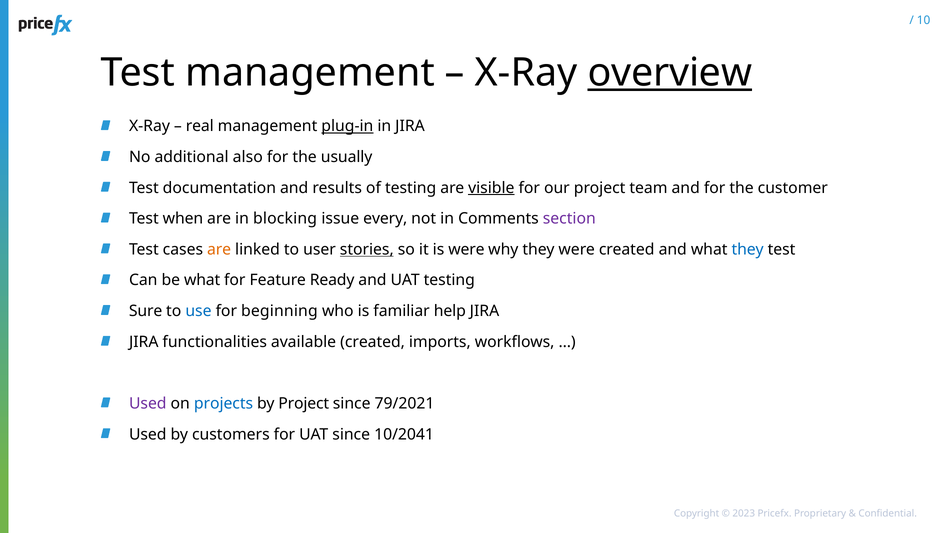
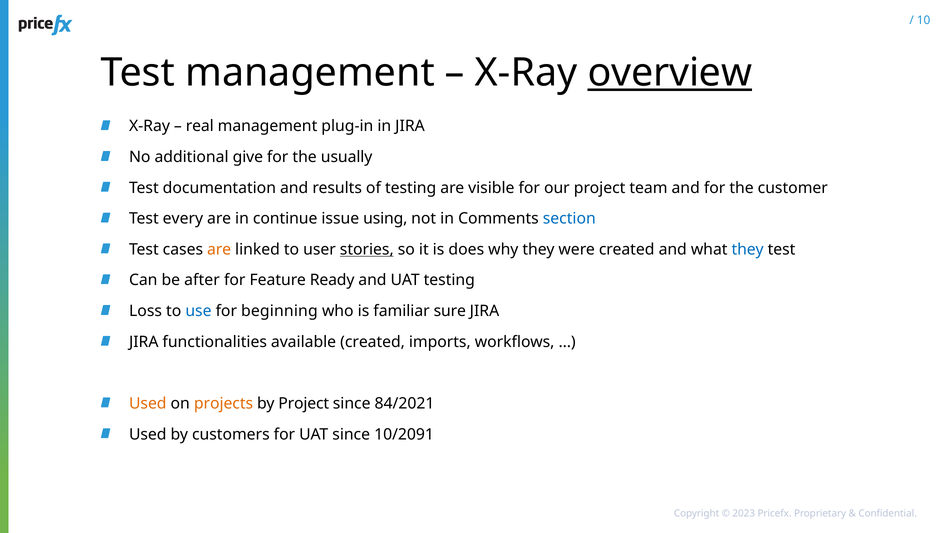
plug-in underline: present -> none (347, 126)
also: also -> give (248, 157)
visible underline: present -> none (491, 188)
when: when -> every (183, 219)
blocking: blocking -> continue (285, 219)
every: every -> using (385, 219)
section colour: purple -> blue (569, 219)
is were: were -> does (466, 249)
be what: what -> after (202, 280)
Sure: Sure -> Loss (146, 311)
help: help -> sure (450, 311)
Used colour: purple -> orange (148, 403)
projects colour: blue -> orange (224, 403)
79/2021: 79/2021 -> 84/2021 (404, 403)
10/2041: 10/2041 -> 10/2091 (404, 434)
